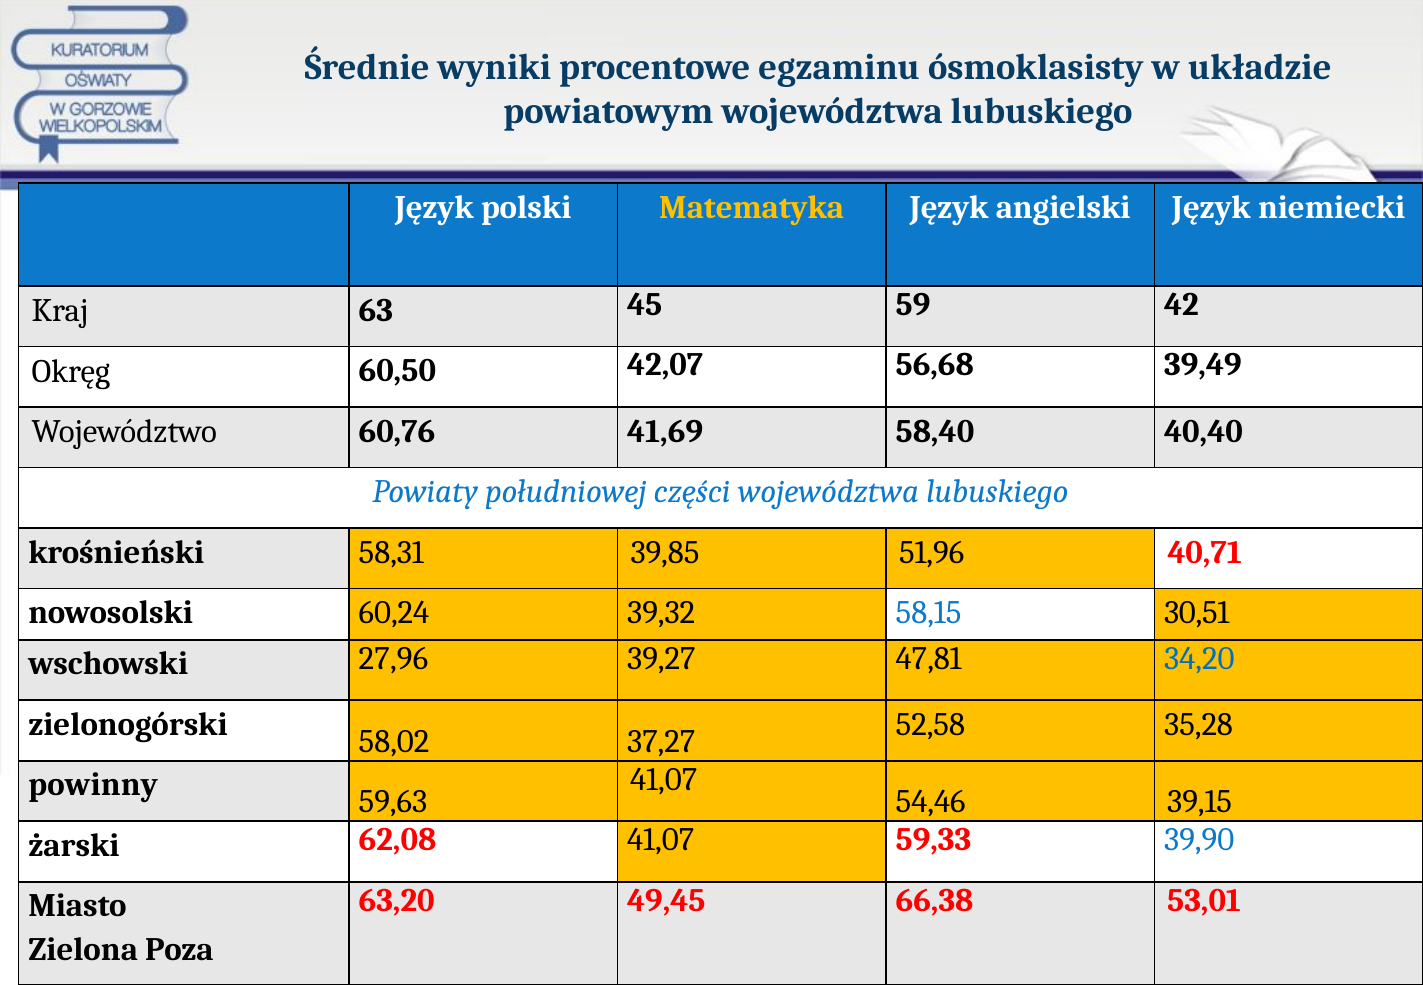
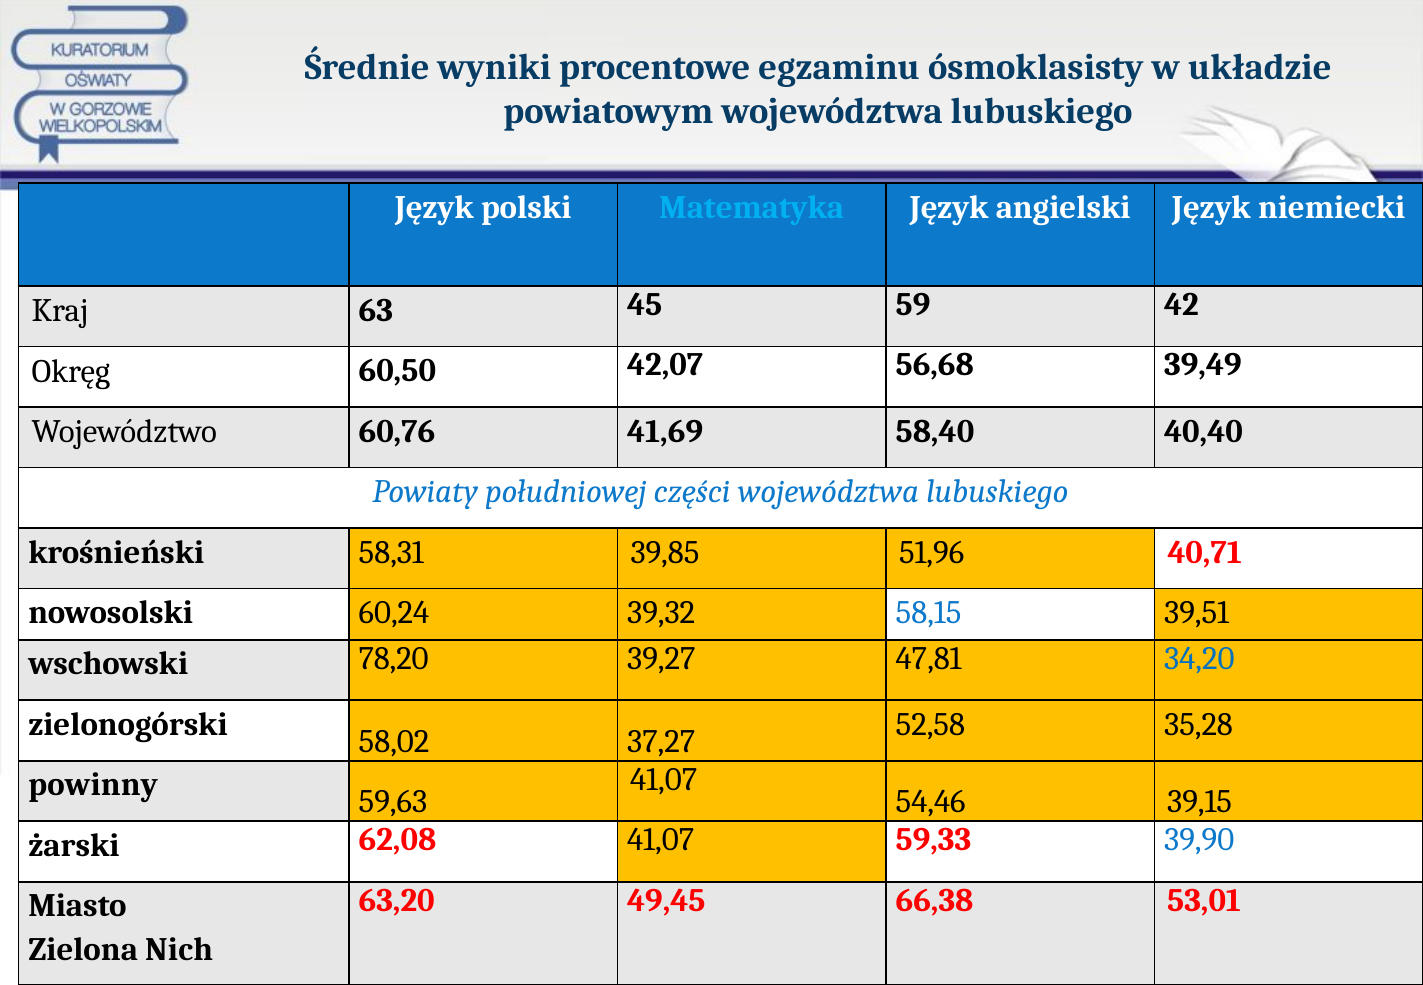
Matematyka colour: yellow -> light blue (752, 207)
30,51: 30,51 -> 39,51 (1197, 613)
27,96: 27,96 -> 78,20 (394, 659)
Poza: Poza -> Nich (179, 950)
